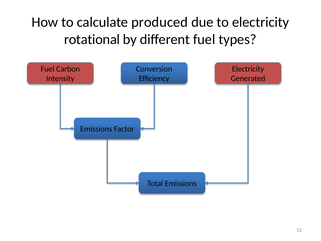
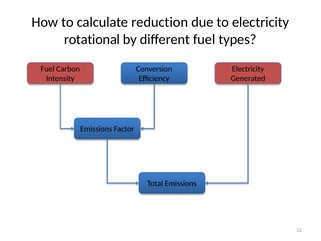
produced: produced -> reduction (160, 22)
